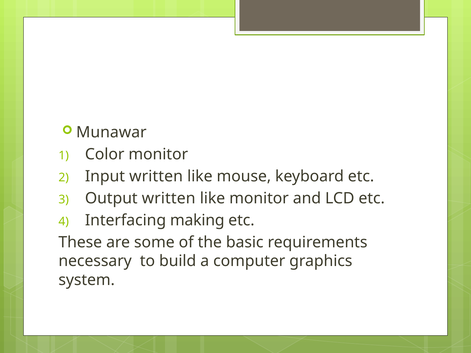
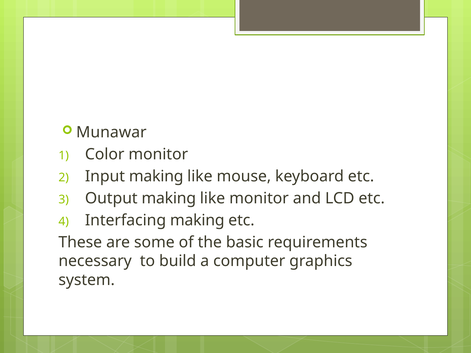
Input written: written -> making (156, 177)
Output written: written -> making (169, 198)
